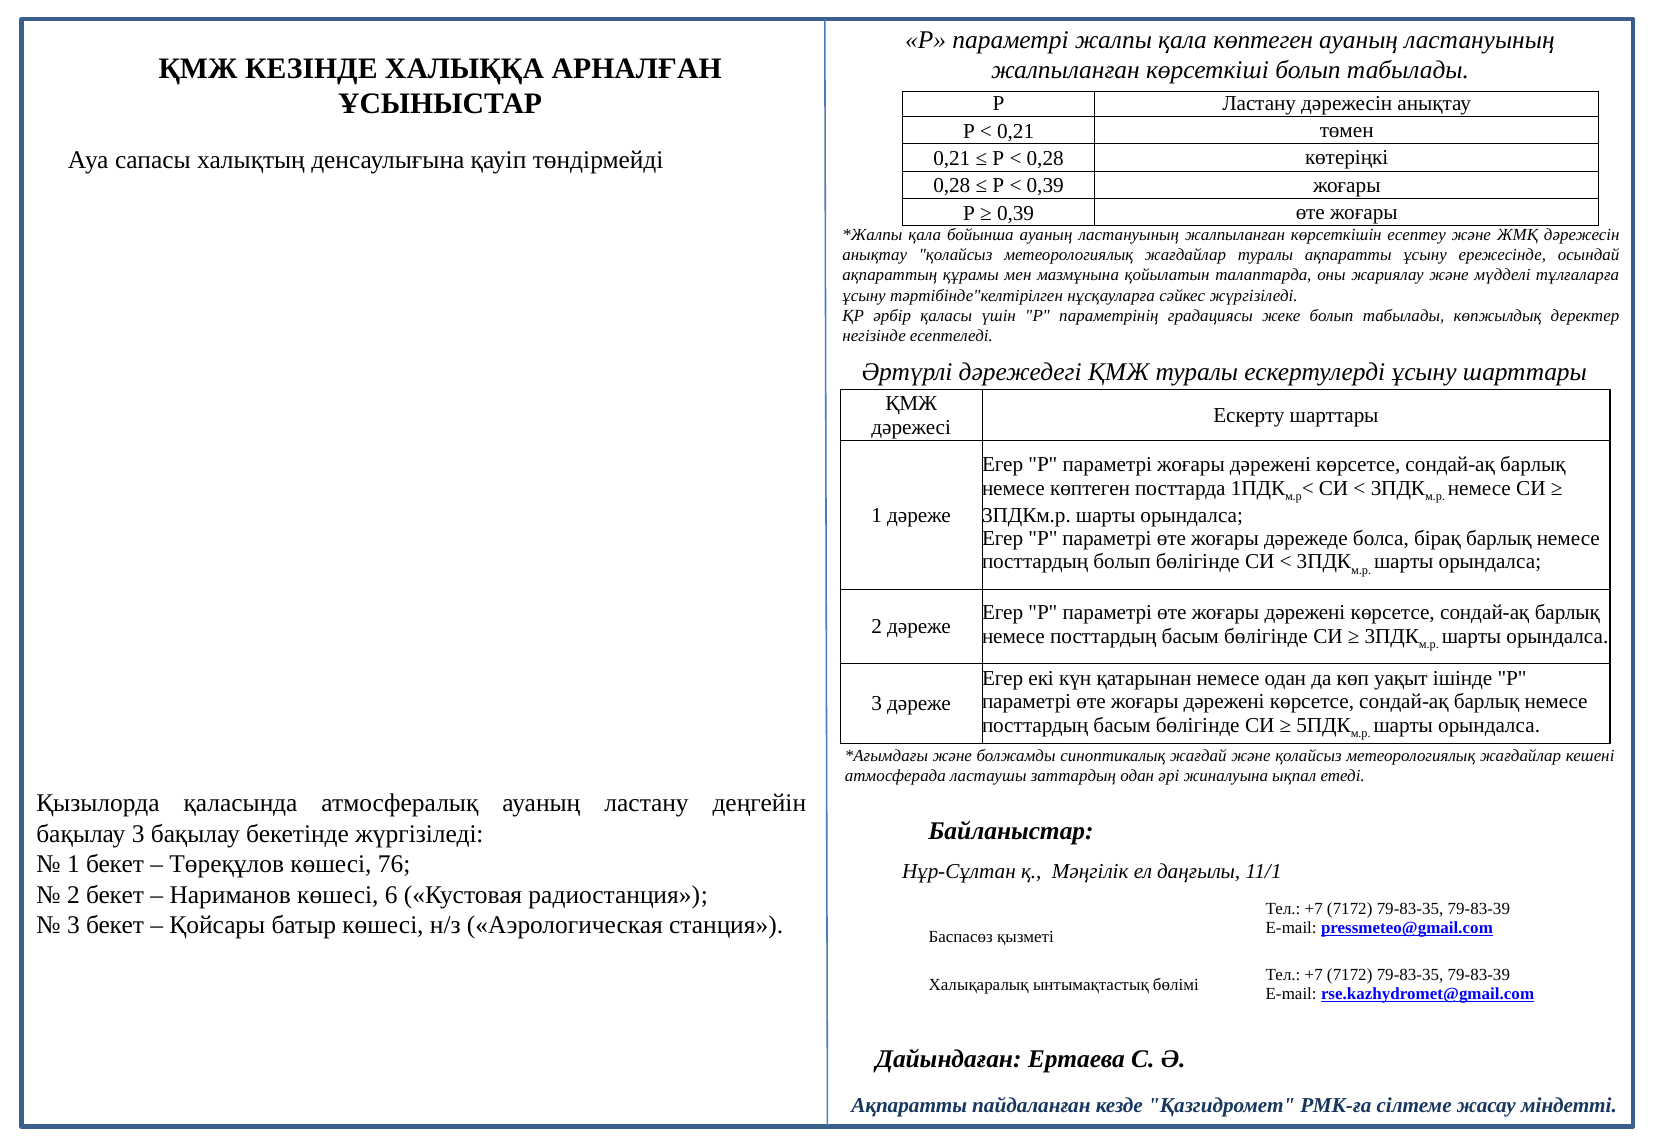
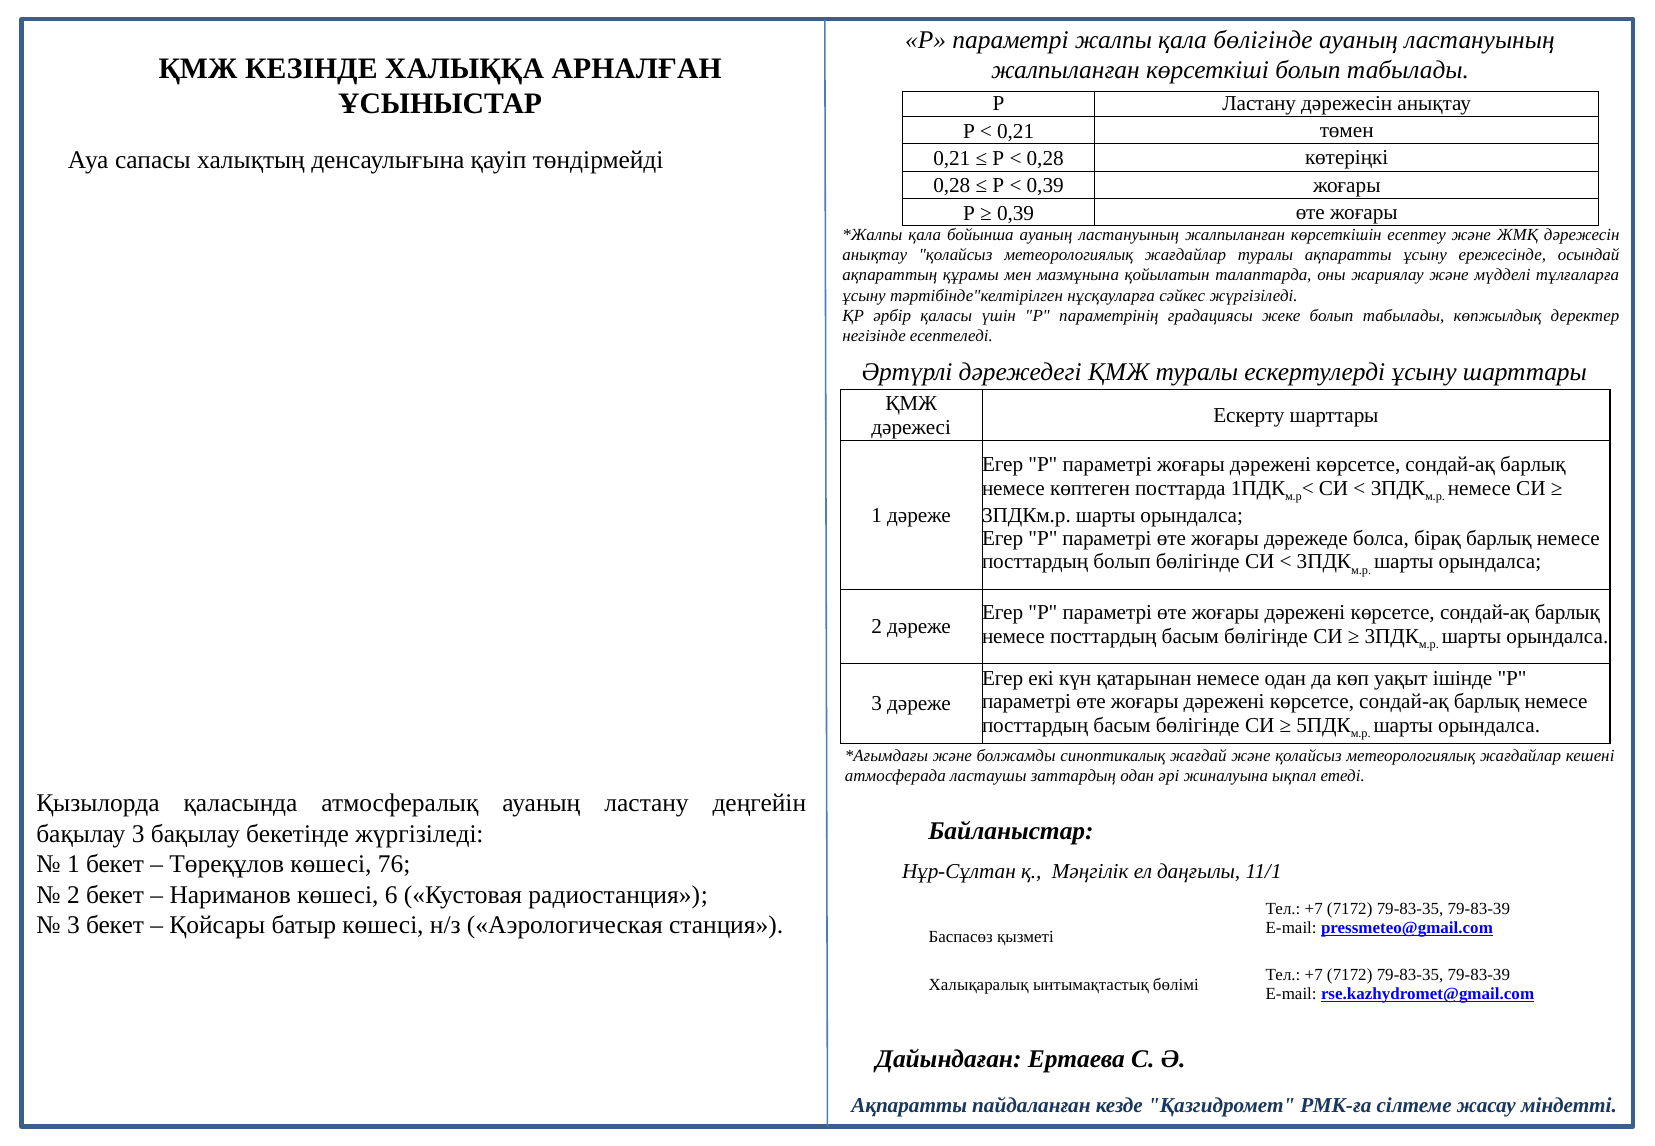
қала көптеген: көптеген -> бөлігінде (1263, 40)
